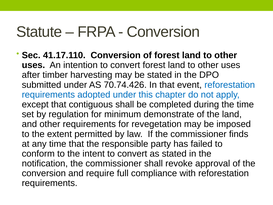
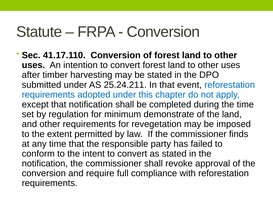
70.74.426: 70.74.426 -> 25.24.211 (125, 85)
that contiguous: contiguous -> notification (91, 104)
